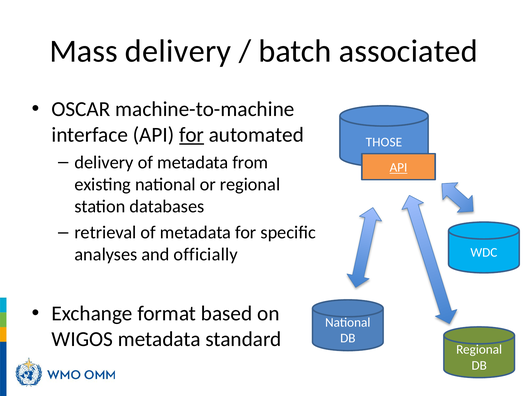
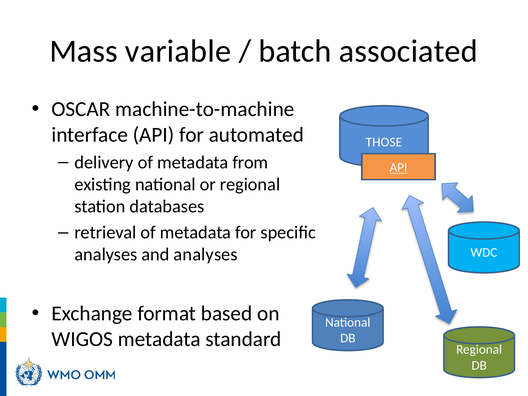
Mass delivery: delivery -> variable (178, 51)
for underline: present -> none (192, 135)
and officially: officially -> analyses (206, 255)
